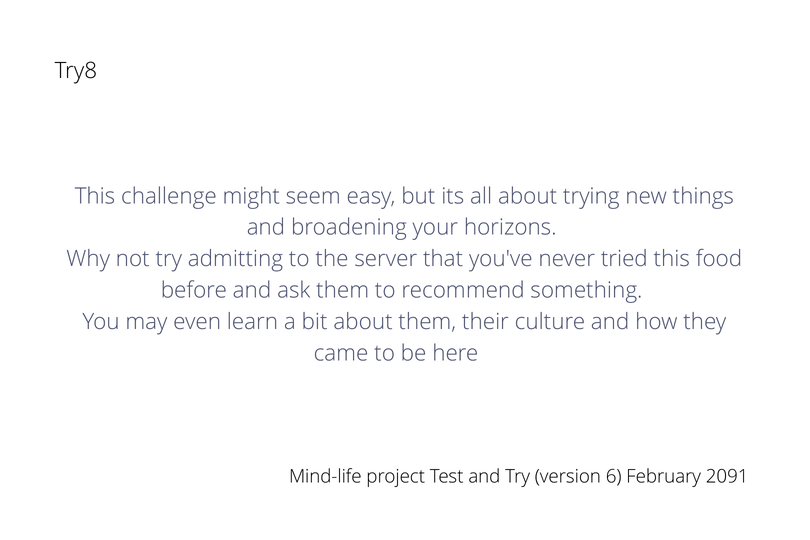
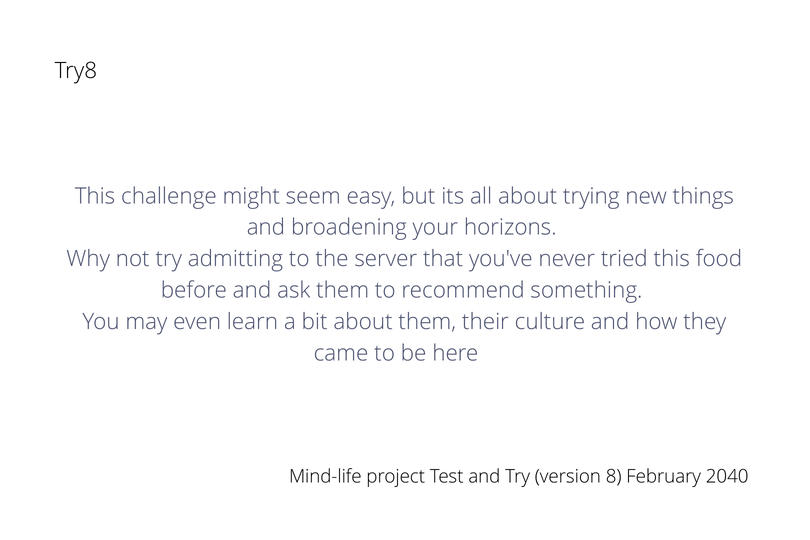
6: 6 -> 8 (614, 476)
2091: 2091 -> 2040 (727, 476)
